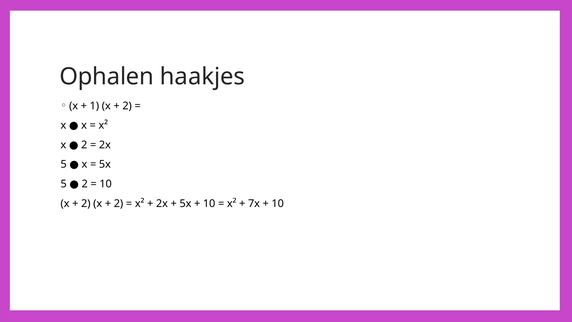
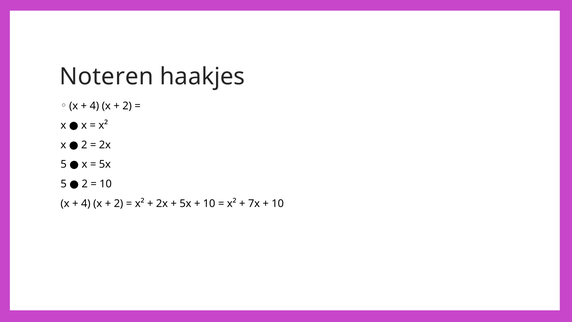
Ophalen: Ophalen -> Noteren (106, 76)
1: 1 -> 4 (94, 106)
2: 2 -> 4 (86, 203)
